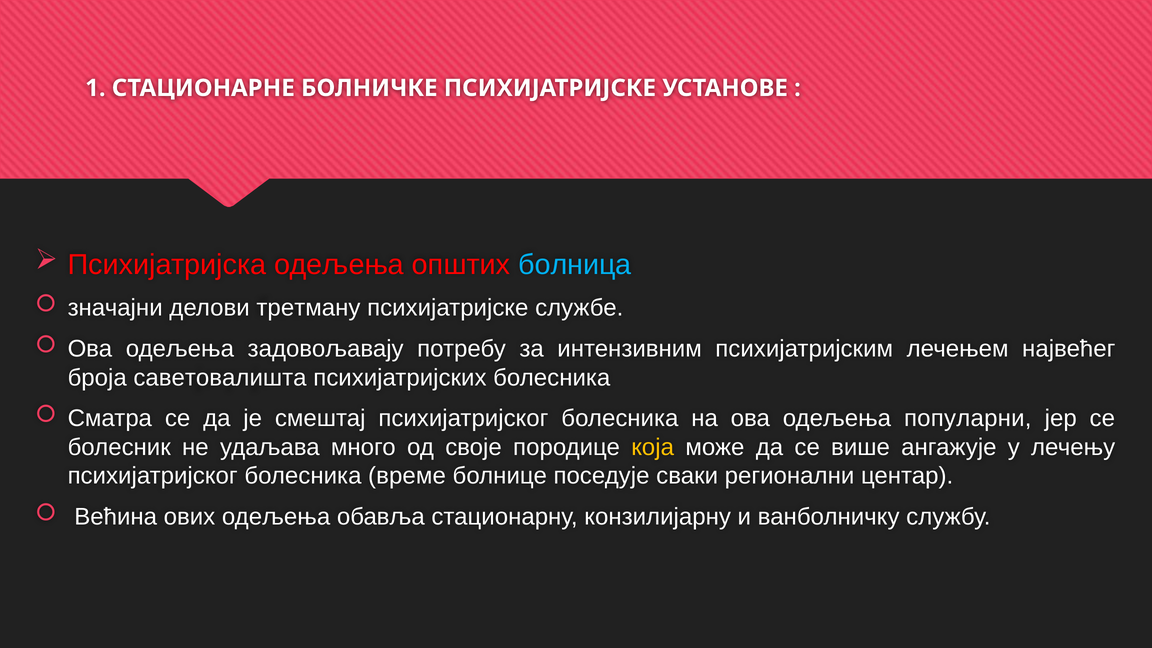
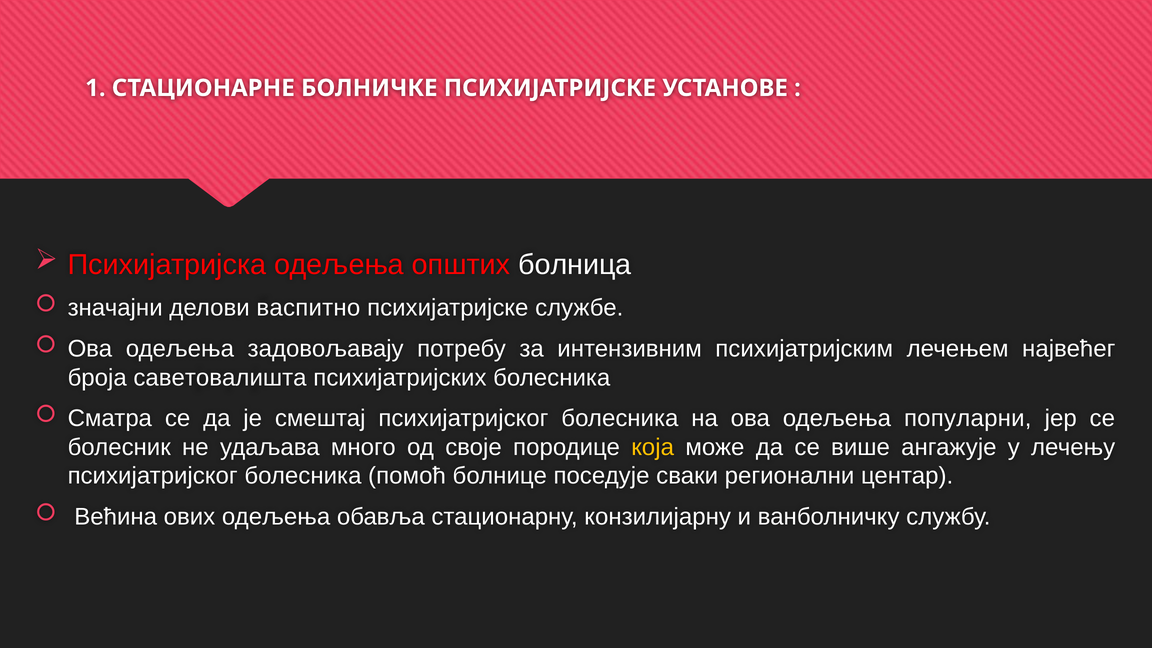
болница colour: light blue -> white (575, 265)
третману: третману -> васпитно (308, 308)
време: време -> помоћ (407, 476)
